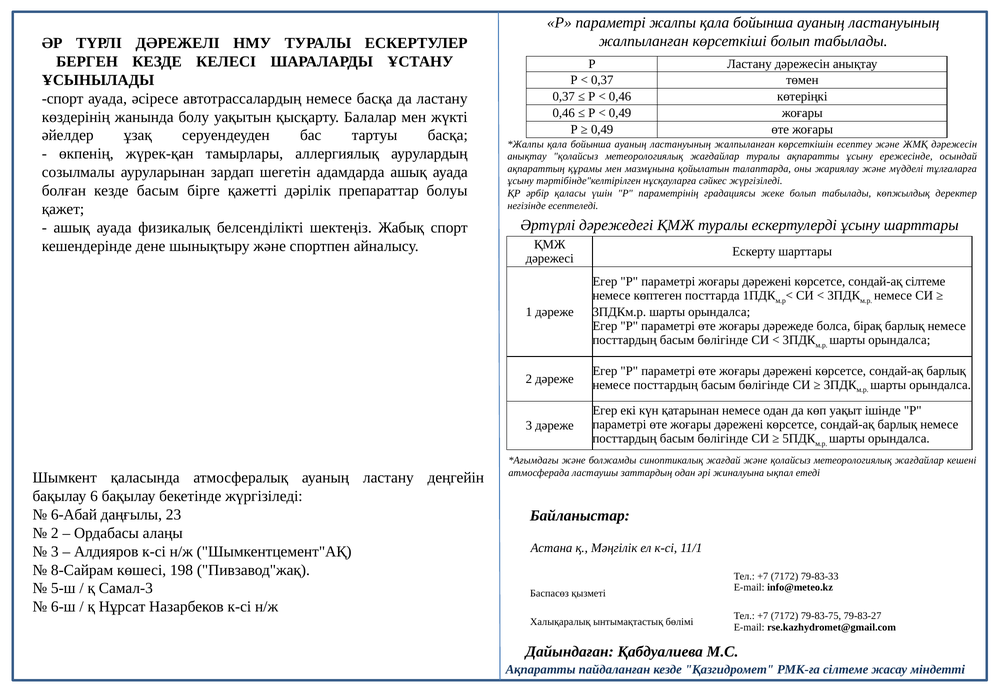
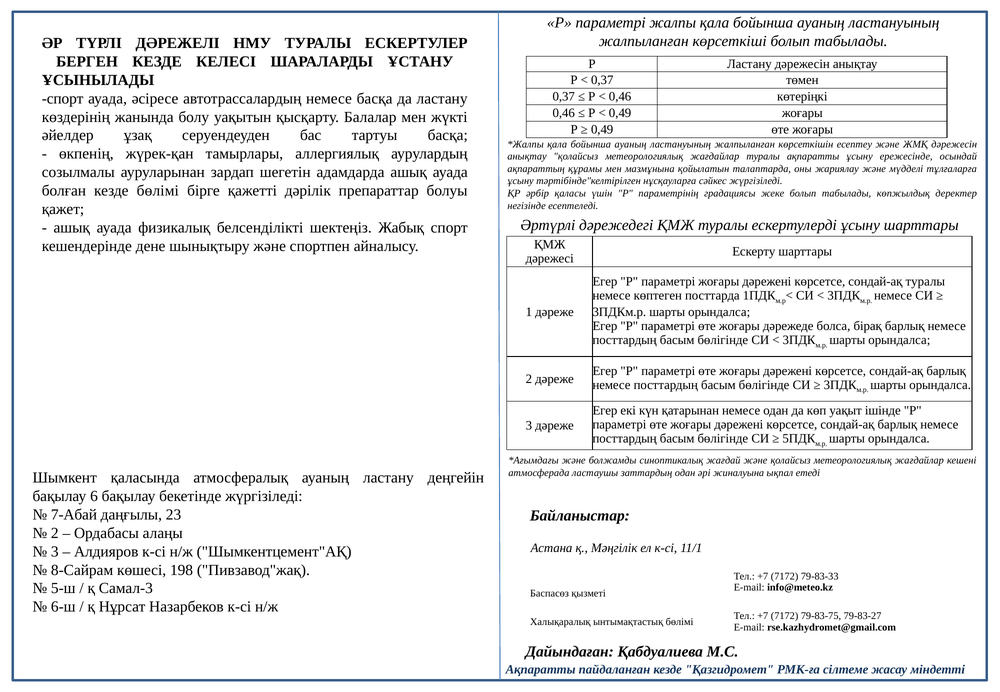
кезде басым: басым -> бөлімі (158, 191)
сондай-ақ сілтеме: сілтеме -> туралы (925, 282)
6-Абай: 6-Абай -> 7-Абай (74, 515)
